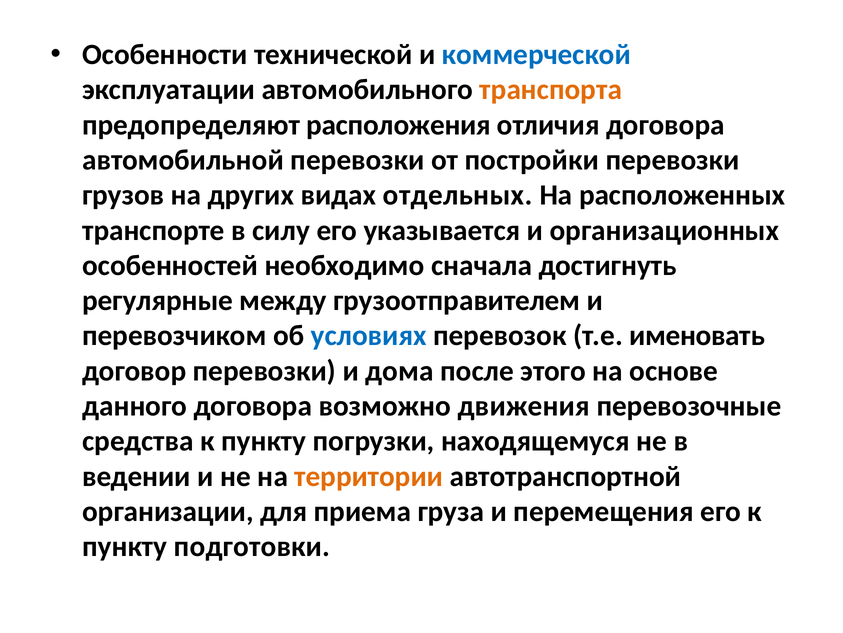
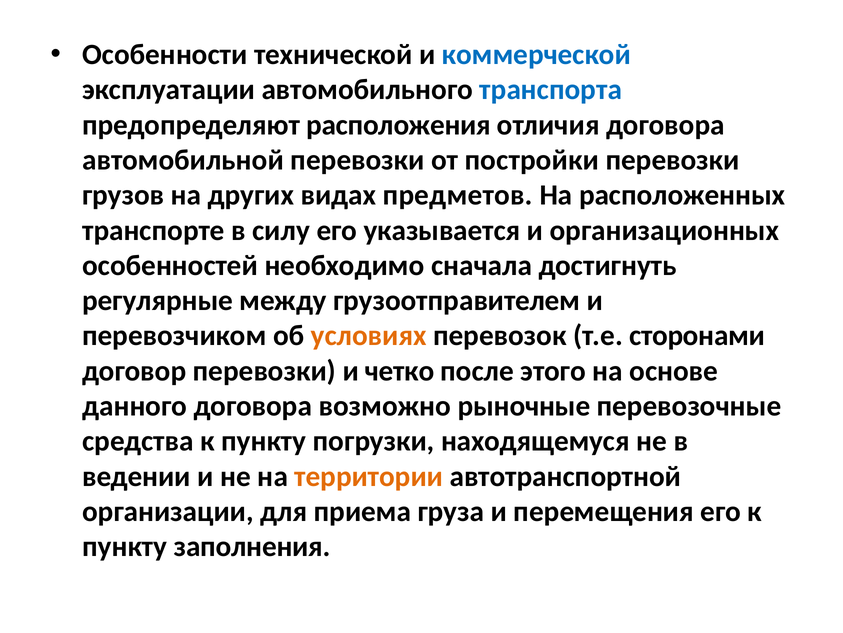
транспорта colour: orange -> blue (551, 90)
отдельных: отдельных -> предметов (458, 195)
условиях colour: blue -> orange (369, 335)
именовать: именовать -> сторонами (697, 335)
дома: дома -> четко (400, 371)
движения: движения -> рыночные (524, 406)
подготовки: подготовки -> заполнения (252, 546)
